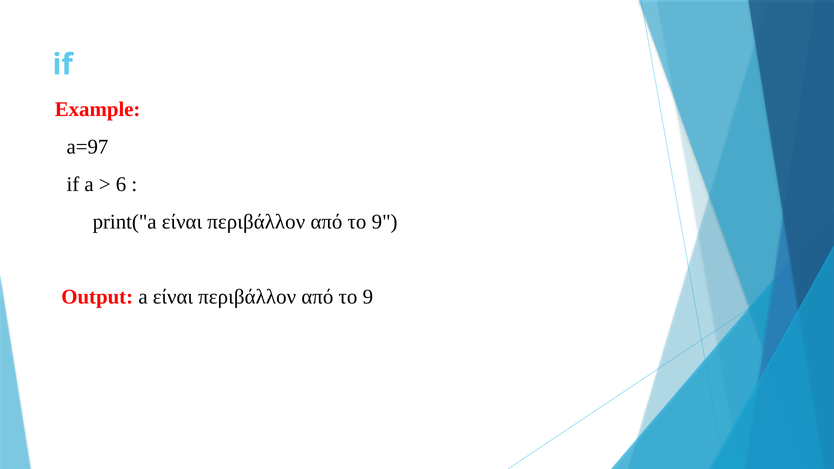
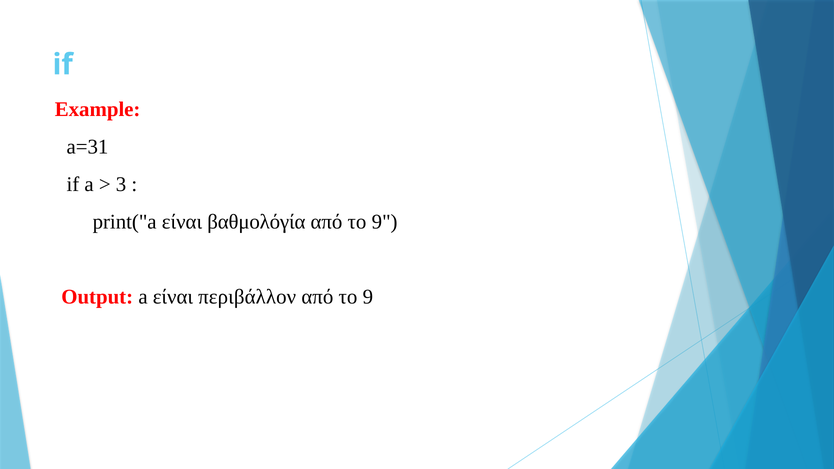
a=97: a=97 -> a=31 (88, 147)
6: 6 -> 3 (121, 184)
print("a είναι περιβάλλον: περιβάλλον -> βαθμολόγία (256, 222)
